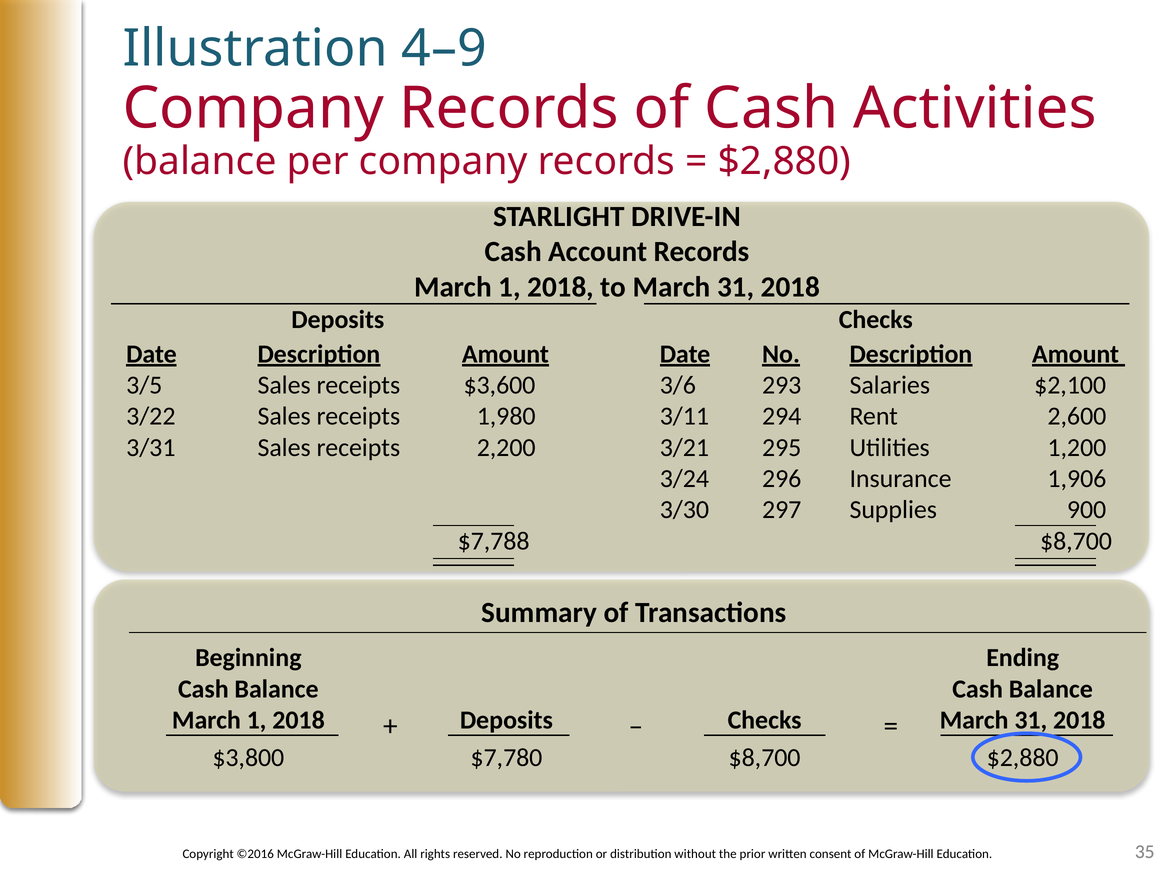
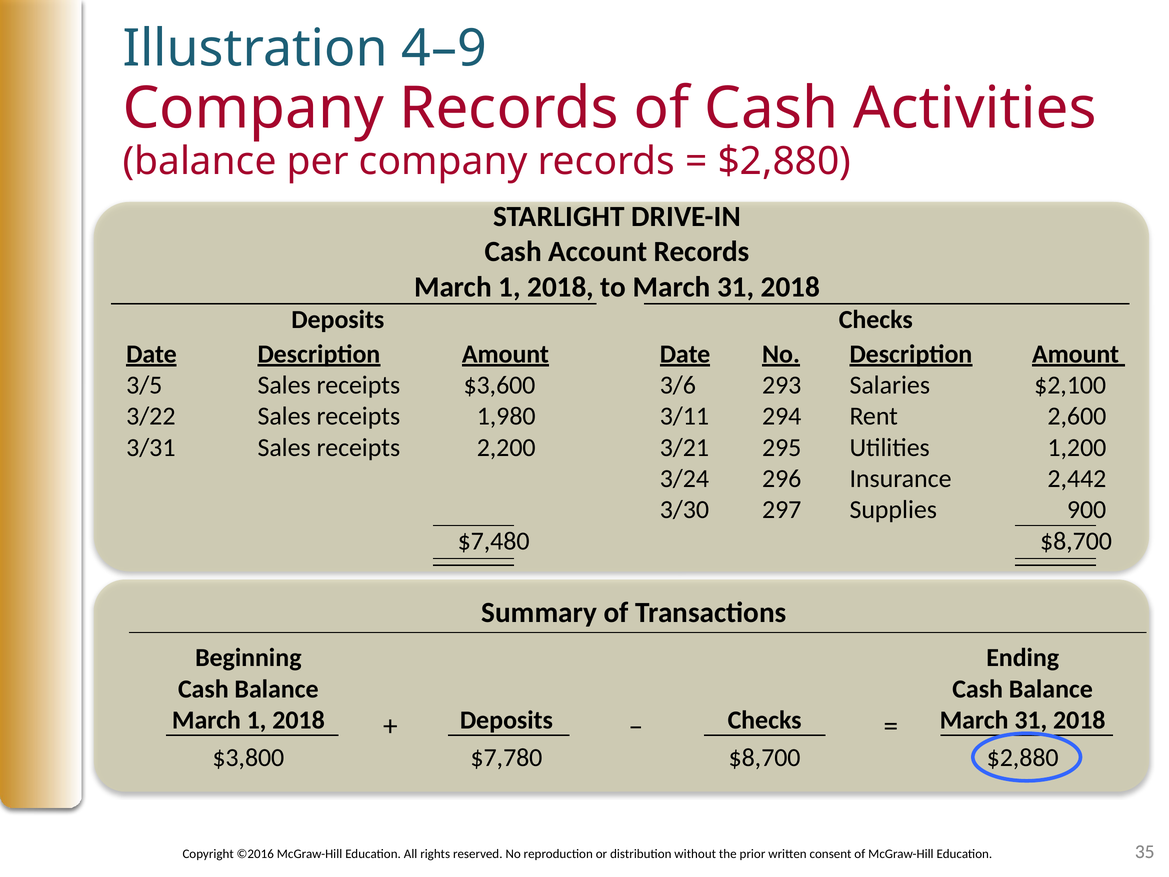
1,906: 1,906 -> 2,442 (1077, 479)
$7,788: $7,788 -> $7,480 (494, 541)
